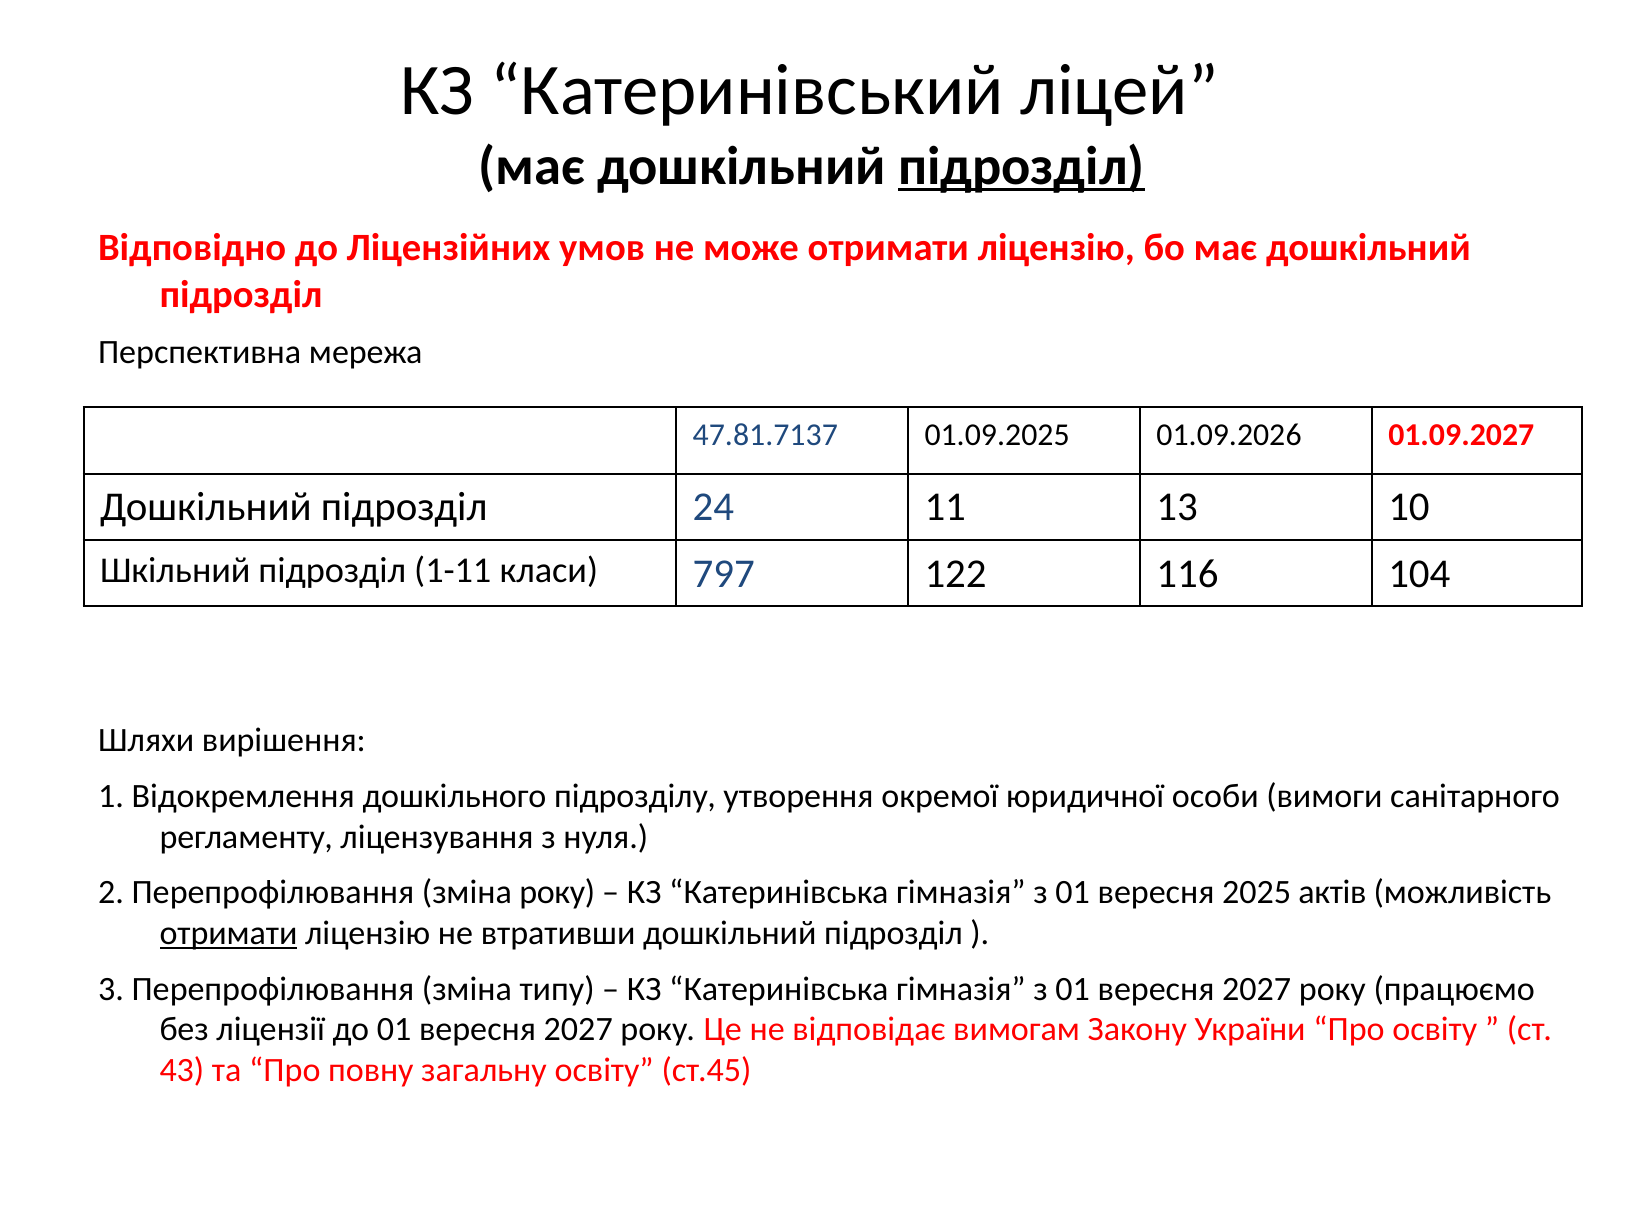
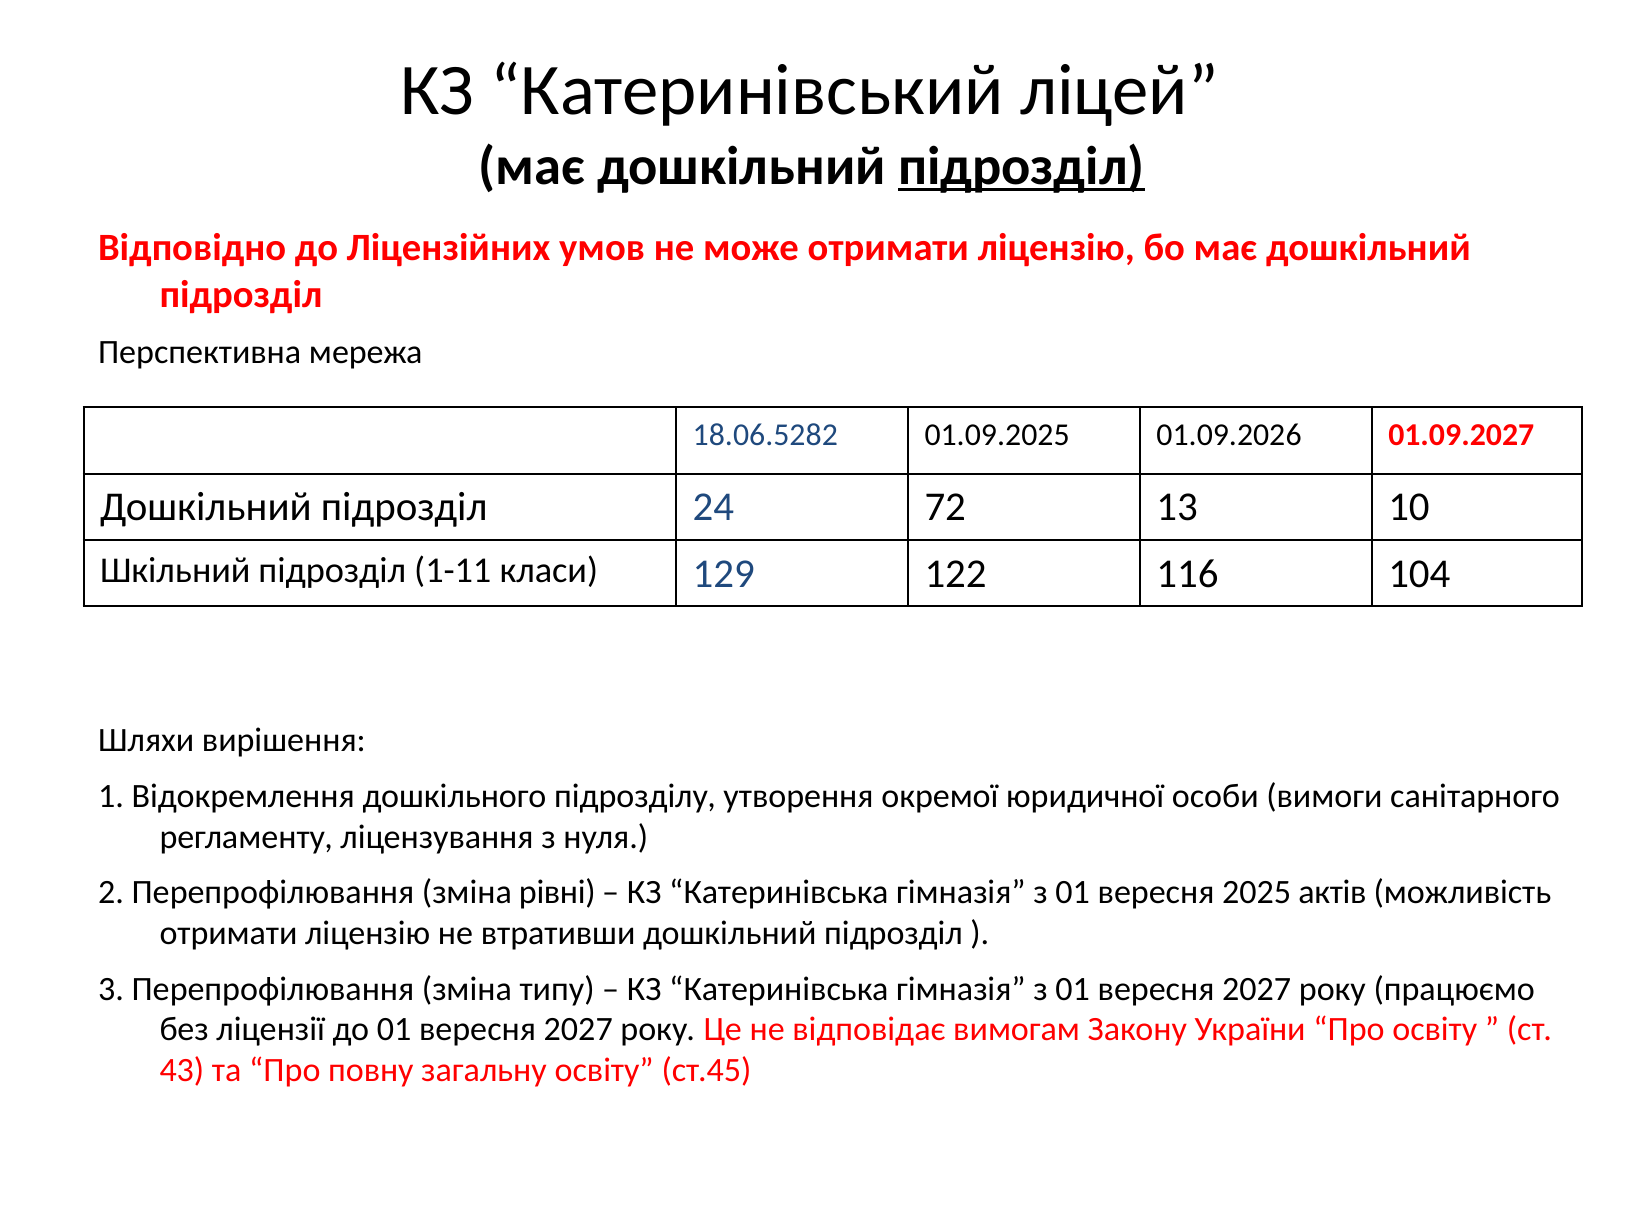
47.81.7137: 47.81.7137 -> 18.06.5282 (765, 435)
11: 11 -> 72 (945, 507)
797: 797 -> 129 (724, 574)
зміна року: року -> рівні (557, 892)
отримати underline: present -> none (229, 933)
